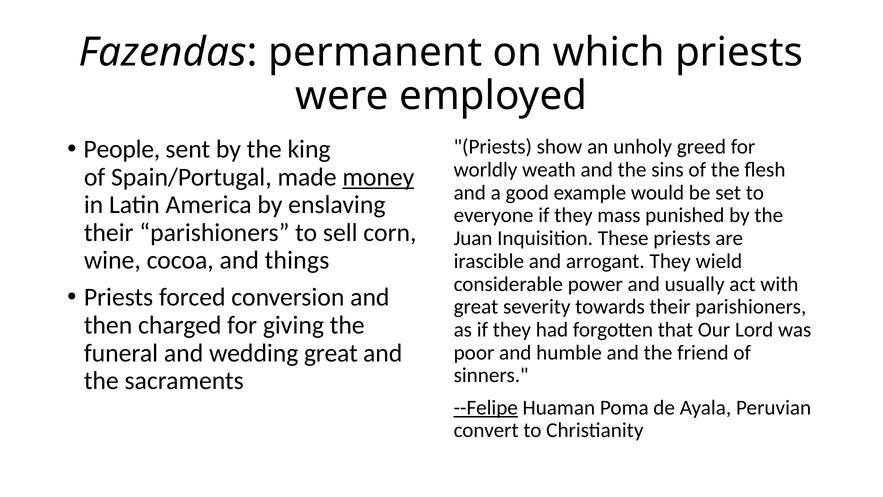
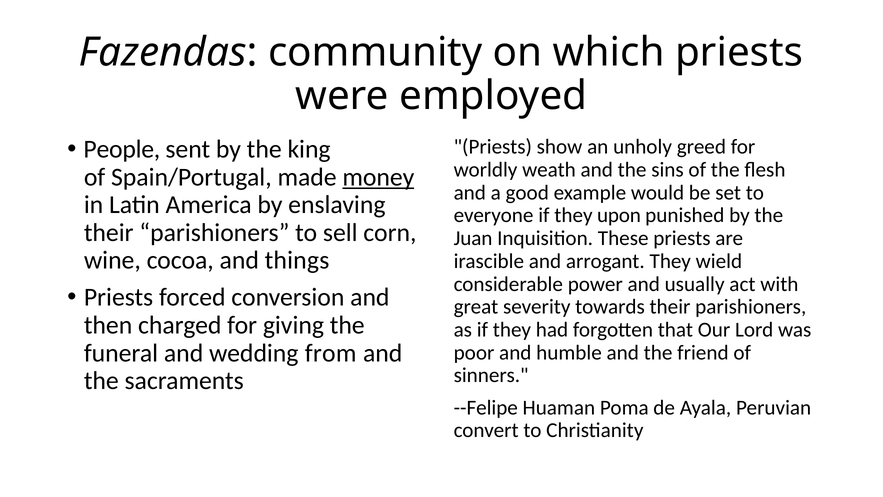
permanent: permanent -> community (375, 52)
mass: mass -> upon (619, 215)
wedding great: great -> from (331, 353)
--Felipe underline: present -> none (486, 407)
